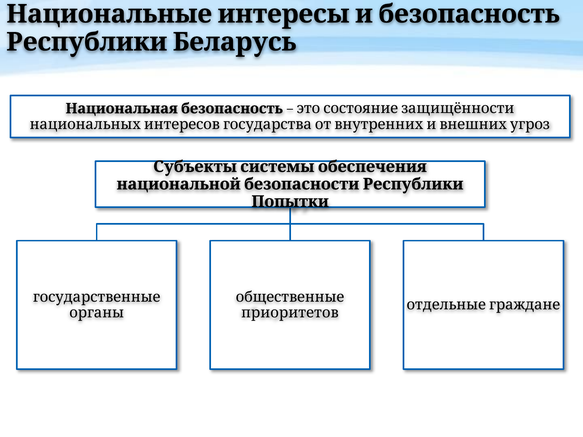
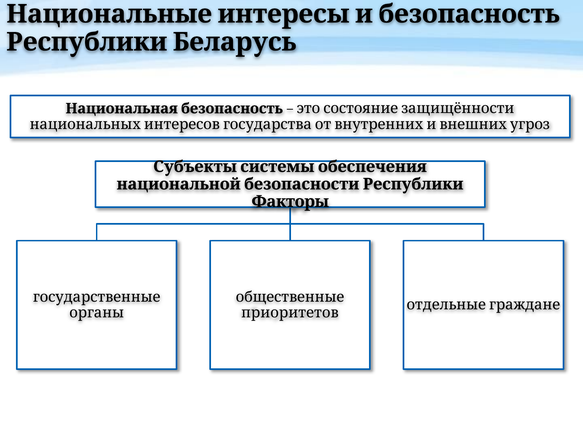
Попытки: Попытки -> Факторы (290, 202)
